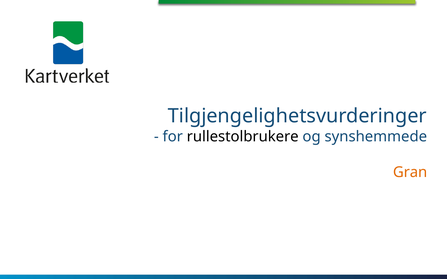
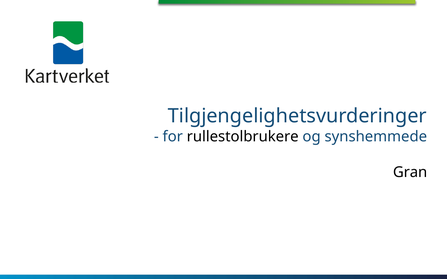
Gran colour: orange -> black (410, 172)
